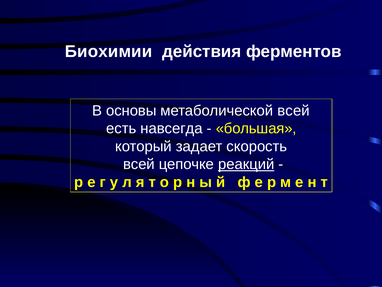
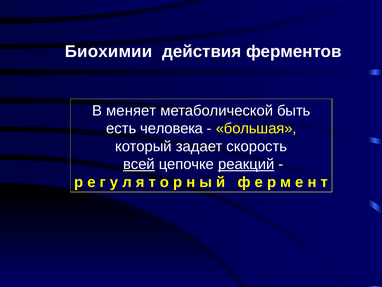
основы: основы -> меняет (131, 111)
метаболической всей: всей -> быть (294, 111)
навсегда: навсегда -> человека (172, 128)
всей underline: none -> present (139, 164)
